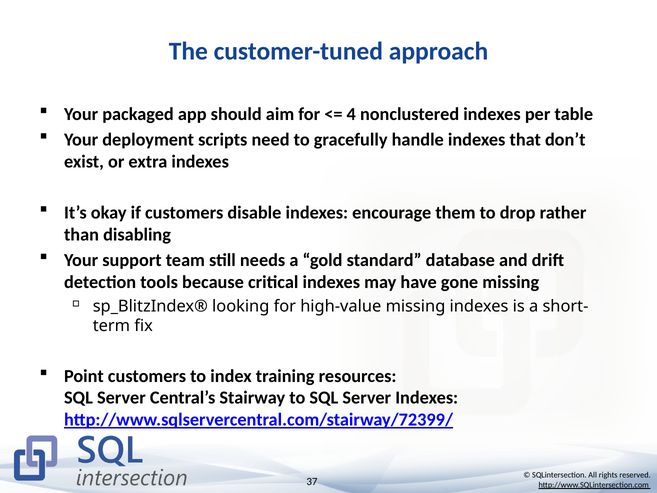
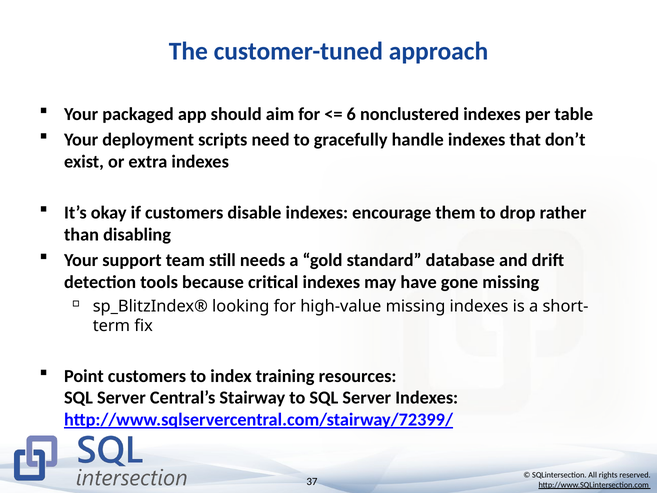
4: 4 -> 6 (351, 114)
